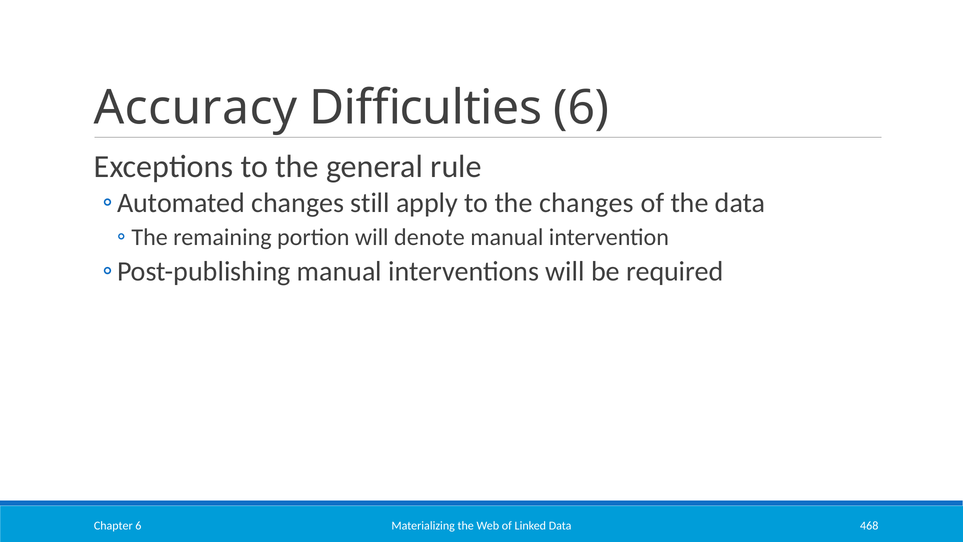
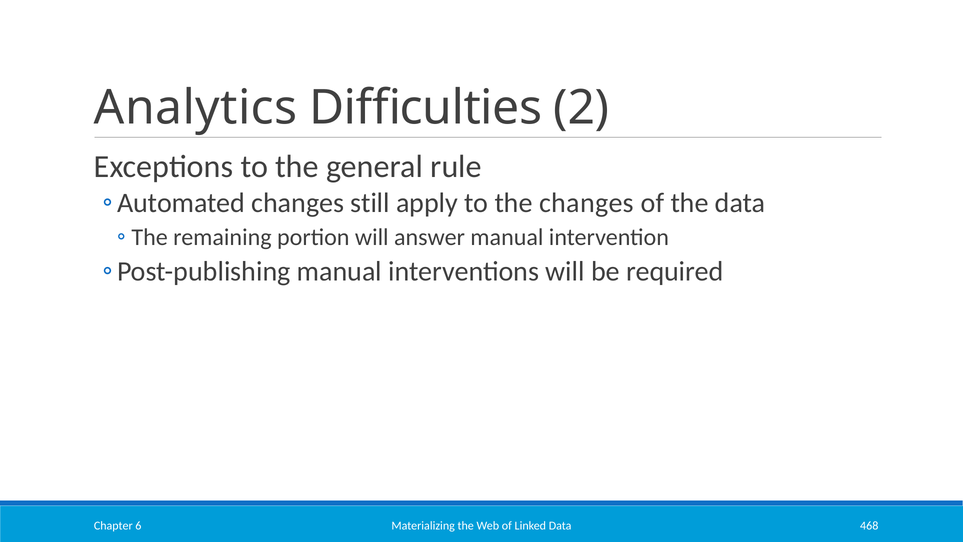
Accuracy: Accuracy -> Analytics (196, 108)
Difficulties 6: 6 -> 2 (581, 108)
denote: denote -> answer (430, 237)
